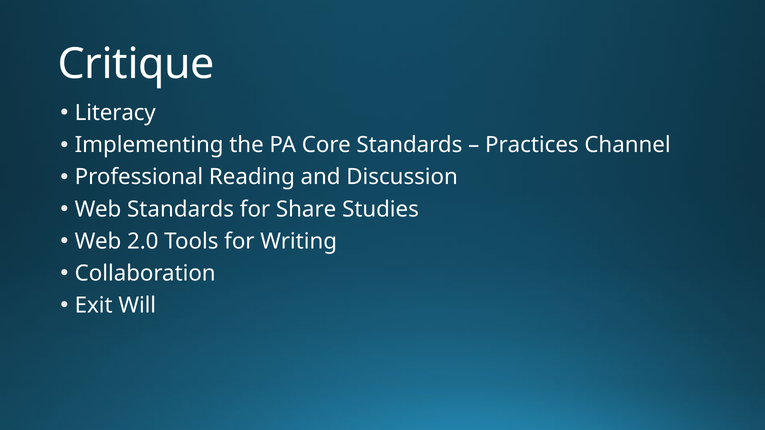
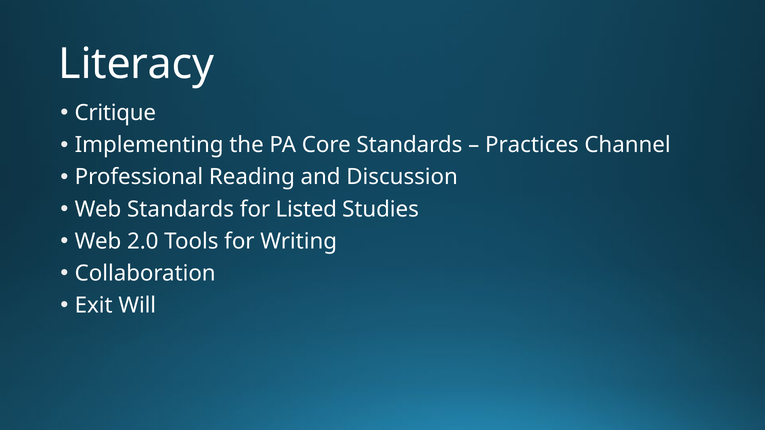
Critique: Critique -> Literacy (136, 64)
Literacy: Literacy -> Critique (115, 113)
Share: Share -> Listed (306, 209)
